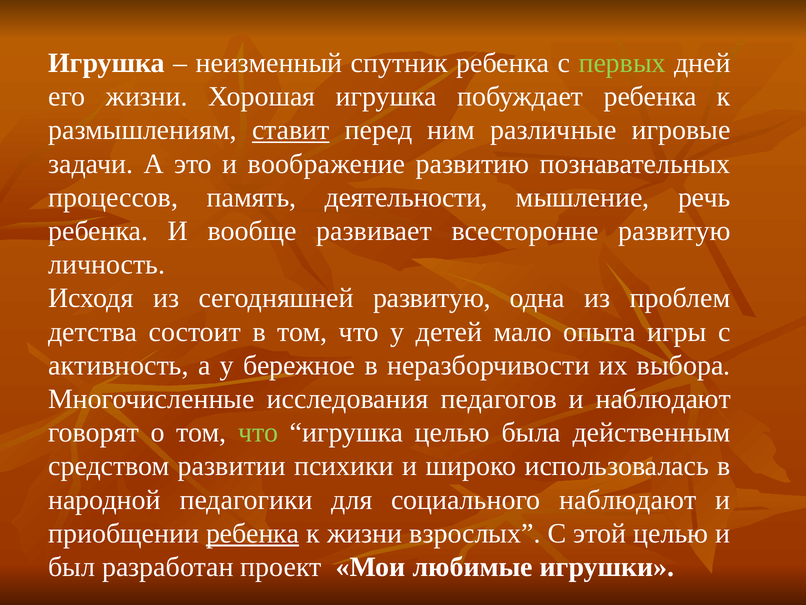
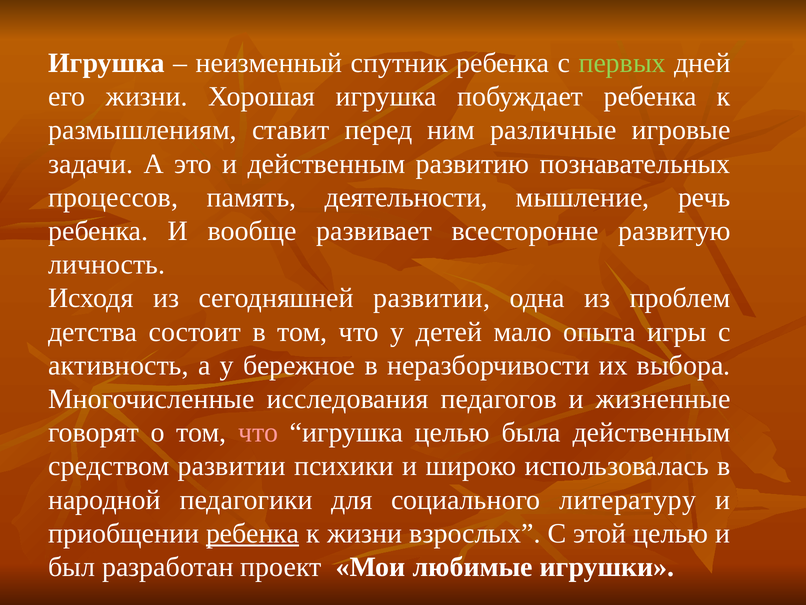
ставит underline: present -> none (291, 130)
и воображение: воображение -> действенным (327, 164)
сегодняшней развитую: развитую -> развитии (432, 298)
и наблюдают: наблюдают -> жизненные (663, 399)
что colour: light green -> pink (258, 432)
социального наблюдают: наблюдают -> литературу (628, 499)
